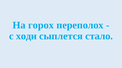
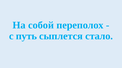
горох: горох -> собой (41, 25)
ходи: ходи -> путь (26, 36)
